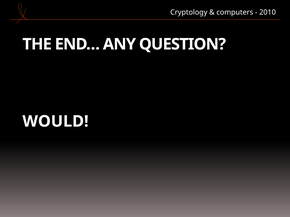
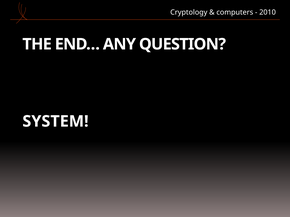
WOULD: WOULD -> SYSTEM (55, 122)
